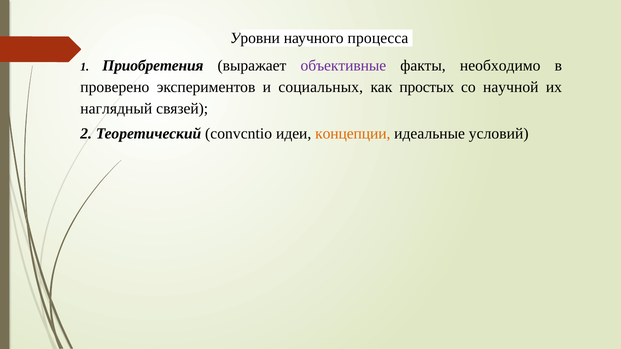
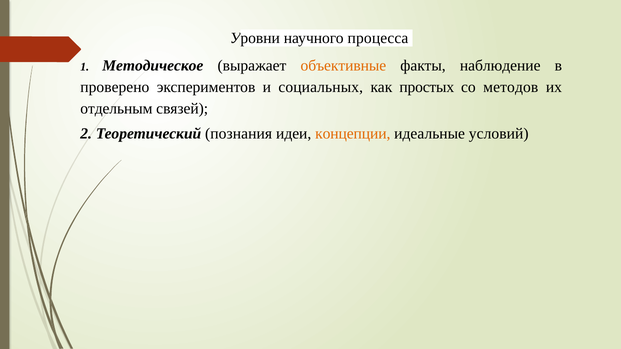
Приобретения: Приобретения -> Методическое (153, 66)
объективные colour: purple -> orange (343, 66)
необходимо: необходимо -> наблюдение (500, 66)
научной: научной -> методов (511, 87)
наглядный: наглядный -> отдельным (116, 109)
convcntio: convcntio -> познания (239, 134)
